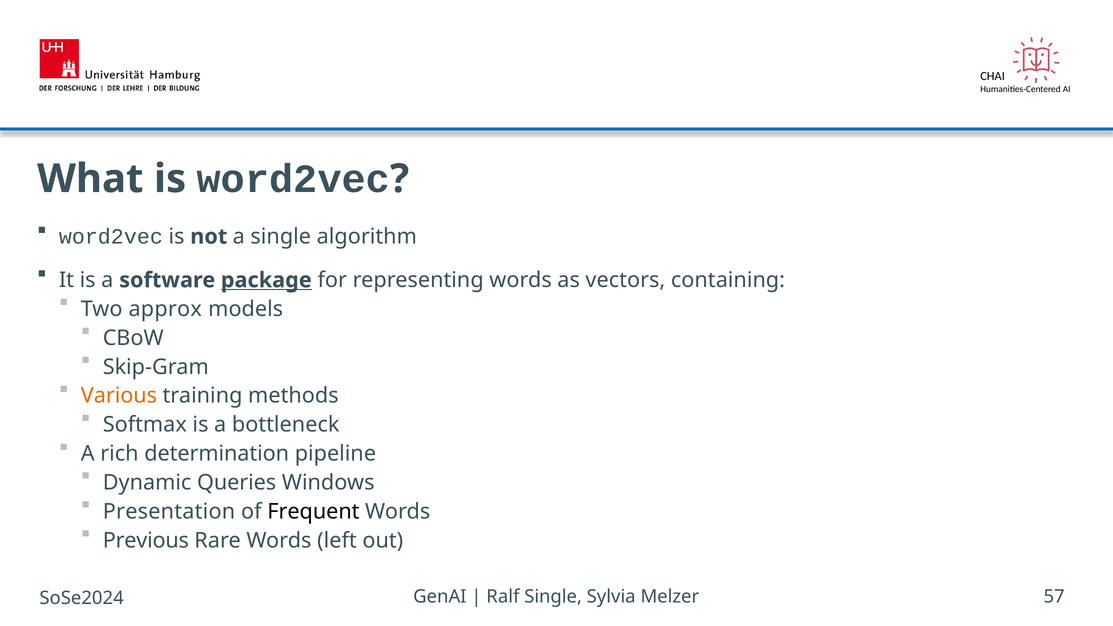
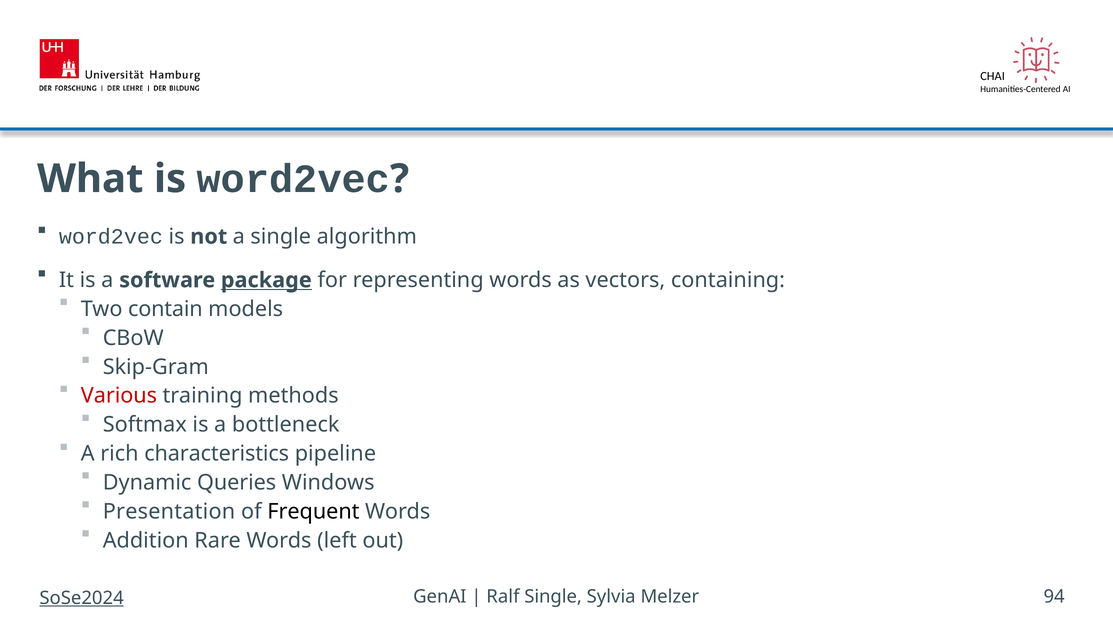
approx: approx -> contain (165, 309)
Various colour: orange -> red (119, 396)
determination: determination -> characteristics (217, 454)
Previous: Previous -> Addition (146, 540)
57: 57 -> 94 (1054, 597)
SoSe2024 underline: none -> present (82, 598)
